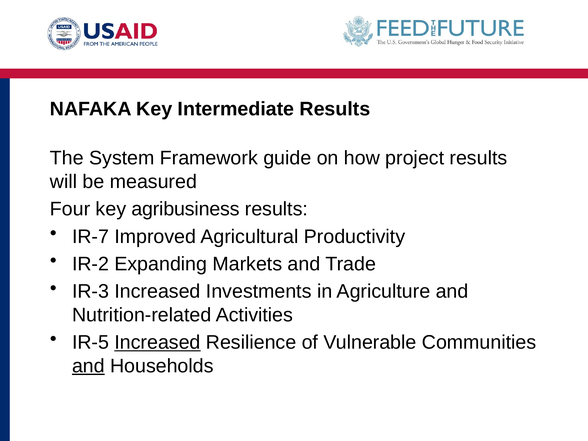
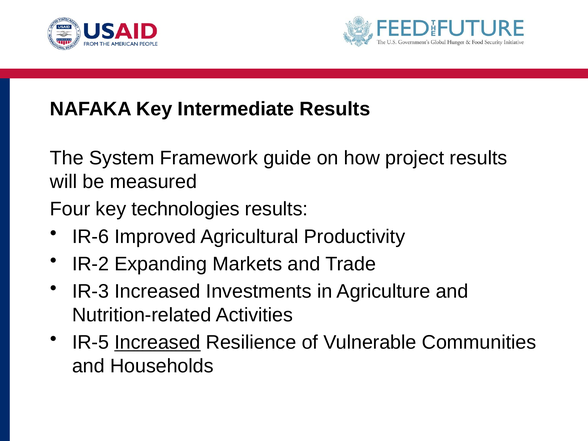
agribusiness: agribusiness -> technologies (186, 209)
IR-7: IR-7 -> IR-6 (91, 237)
and underline: present -> none (88, 366)
